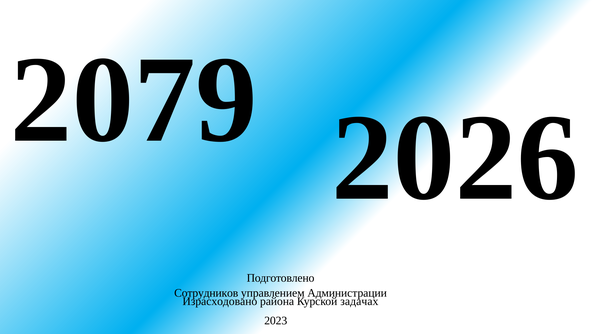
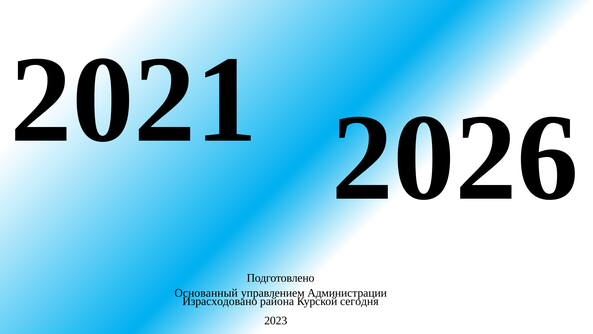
2079: 2079 -> 2021 (134, 100)
Сотрудников: Сотрудников -> Основанный (206, 292)
задачах: задачах -> сегодня (359, 301)
